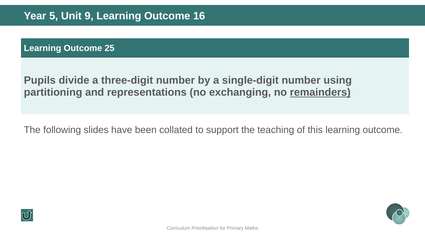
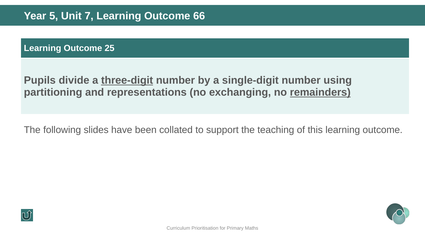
9: 9 -> 7 (89, 16)
16: 16 -> 66 (199, 16)
three-digit underline: none -> present (127, 80)
